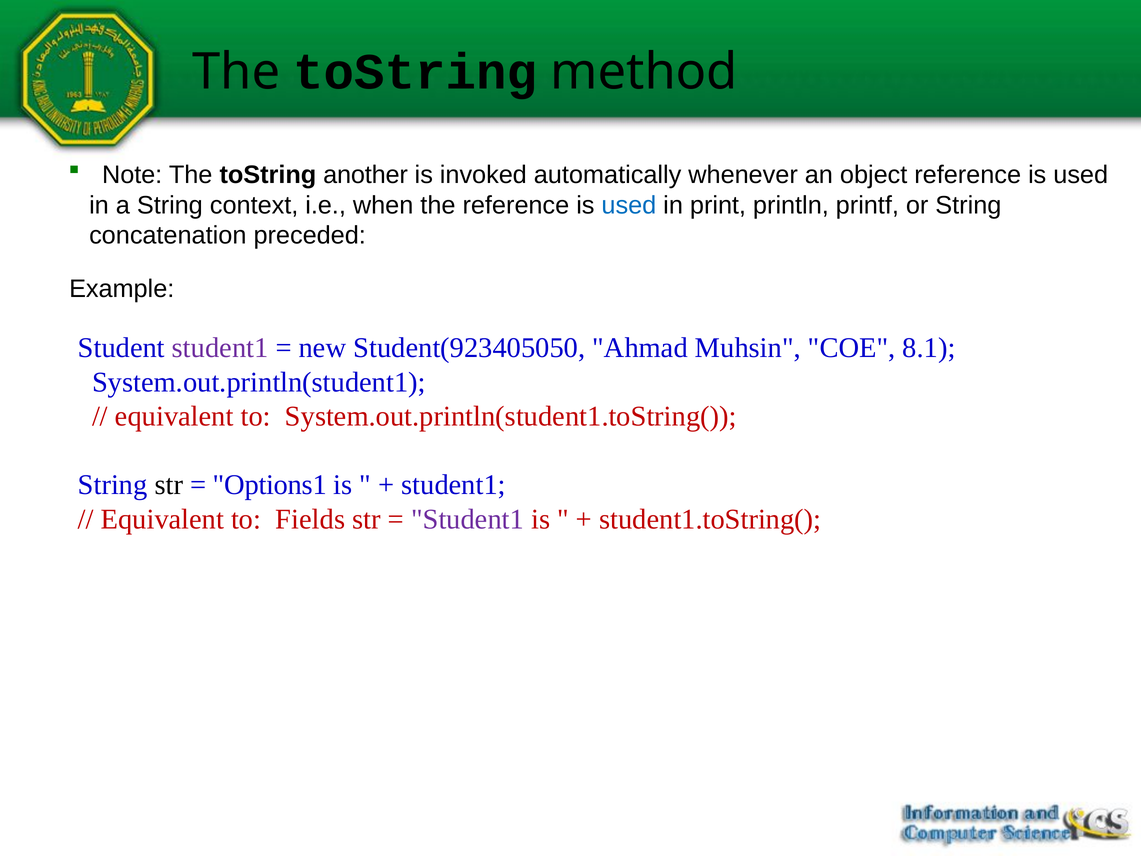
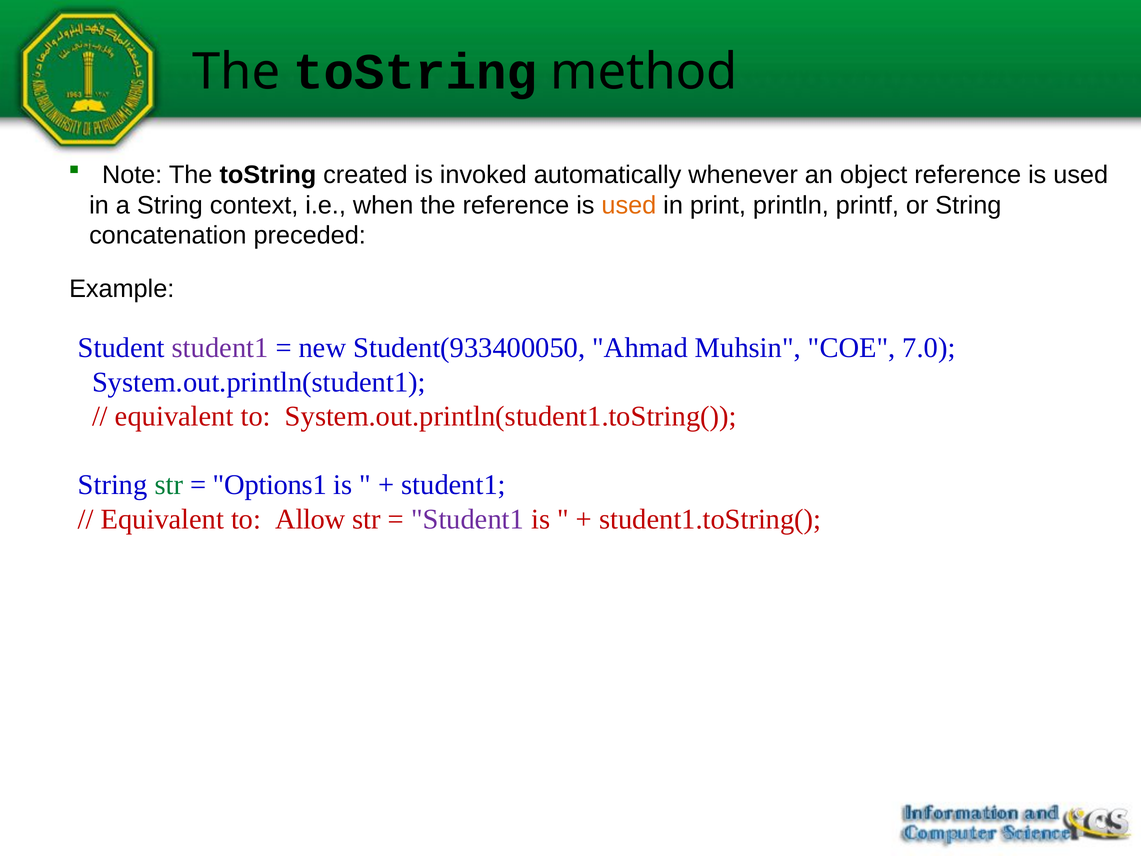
another: another -> created (365, 175)
used colour: blue -> orange (629, 205)
Student(923405050: Student(923405050 -> Student(933400050 (469, 348)
8.1: 8.1 -> 7.0 (929, 348)
str colour: black -> green (169, 485)
Fields: Fields -> Allow (310, 519)
